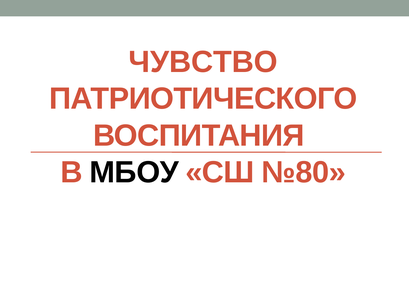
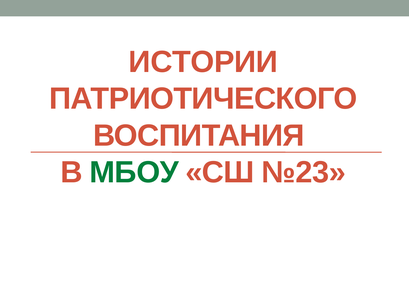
ЧУВСТВО: ЧУВСТВО -> ИСТОРИИ (203, 62)
МБОУ colour: black -> green (134, 172)
№80: №80 -> №23 (304, 172)
